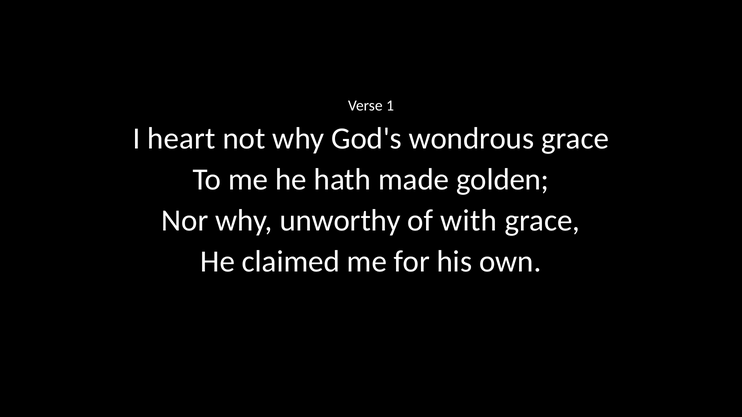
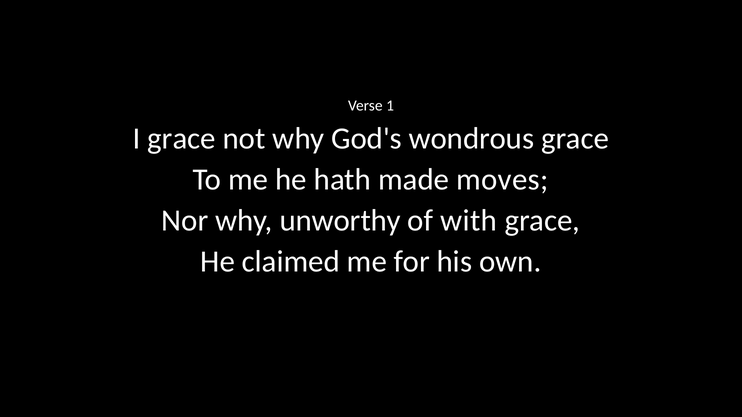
I heart: heart -> grace (181, 138)
golden: golden -> moves (502, 180)
